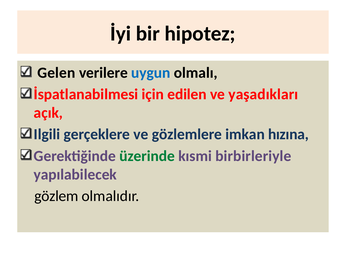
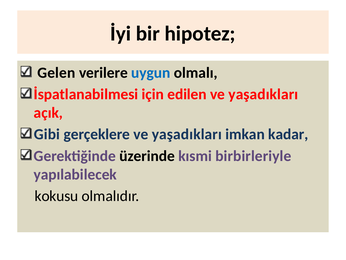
Ilgili: Ilgili -> Gibi (47, 134)
gerçeklere ve gözlemlere: gözlemlere -> yaşadıkları (187, 134)
hızına: hızına -> kadar (288, 134)
üzerinde colour: green -> black (147, 156)
gözlem: gözlem -> kokusu (56, 196)
